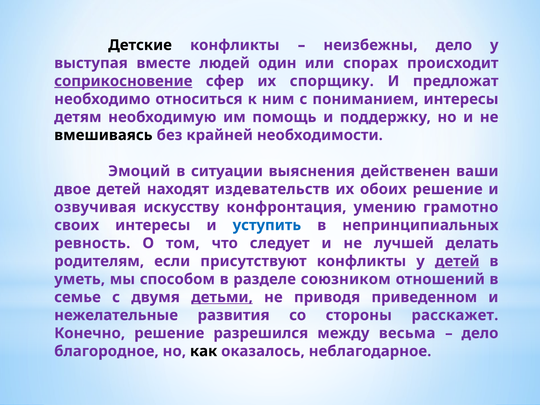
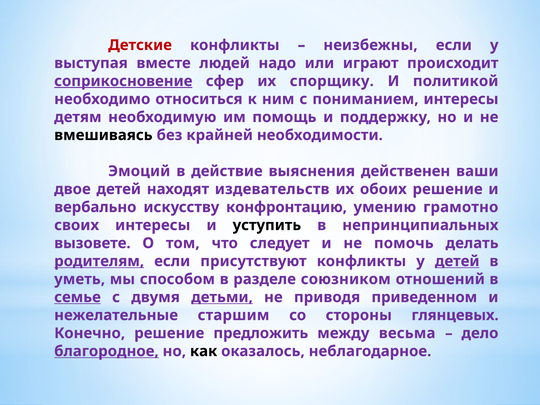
Детские colour: black -> red (140, 45)
неизбежны дело: дело -> если (454, 45)
один: один -> надо (277, 63)
спорах: спорах -> играют (371, 63)
предложат: предложат -> политикой (456, 81)
ситуации: ситуации -> действие (227, 171)
озвучивая: озвучивая -> вербально (95, 207)
конфронтация: конфронтация -> конфронтацию (286, 207)
уступить colour: blue -> black (267, 225)
ревность: ревность -> вызовете (92, 243)
лучшей: лучшей -> помочь (404, 243)
родителям underline: none -> present (99, 261)
семье underline: none -> present (78, 297)
развития: развития -> старшим (233, 315)
расскажет: расскажет -> глянцевых (455, 315)
разрешился: разрешился -> предложить (261, 333)
благородное underline: none -> present (106, 351)
